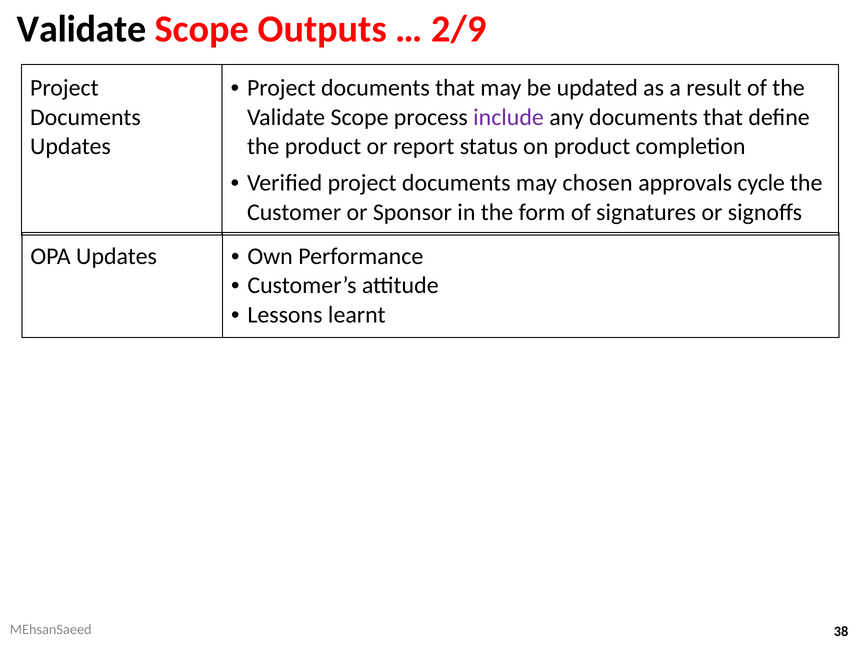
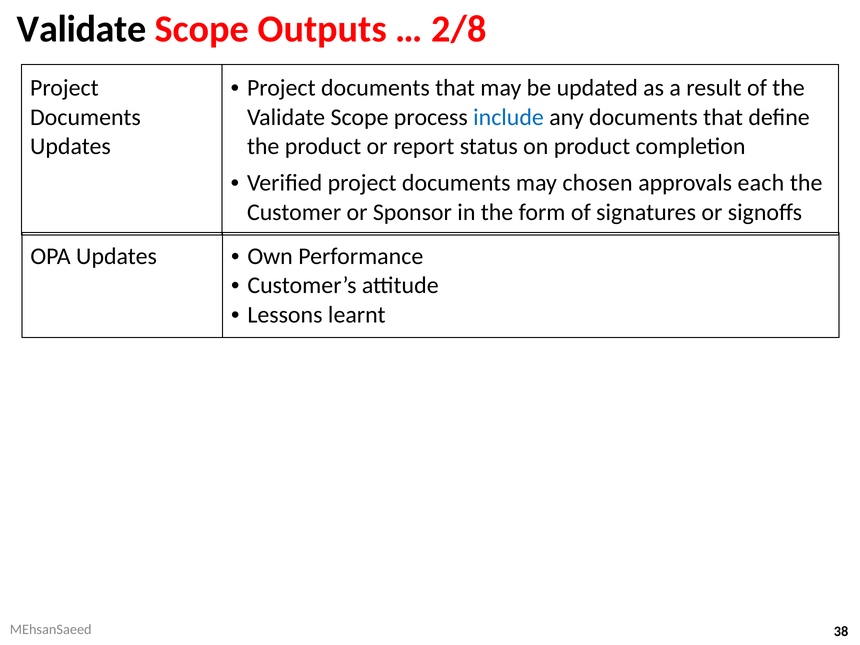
2/9: 2/9 -> 2/8 (459, 29)
include colour: purple -> blue (509, 117)
cycle: cycle -> each (761, 183)
